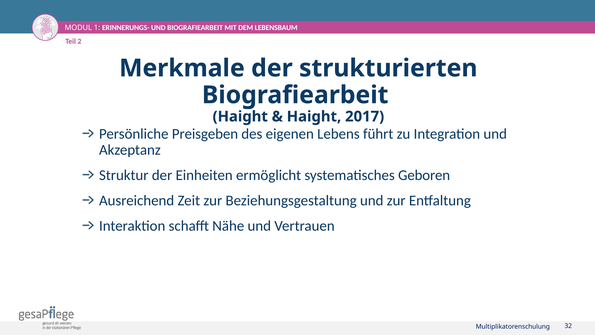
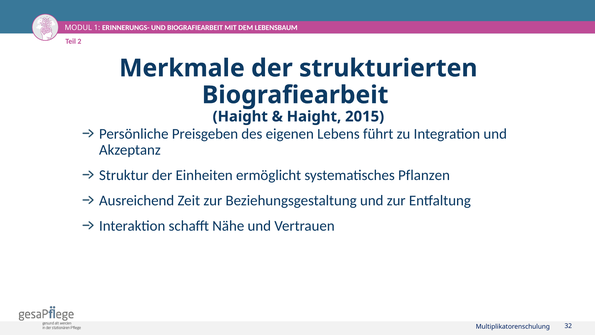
2017: 2017 -> 2015 (365, 116)
Geboren: Geboren -> Pflanzen (424, 175)
